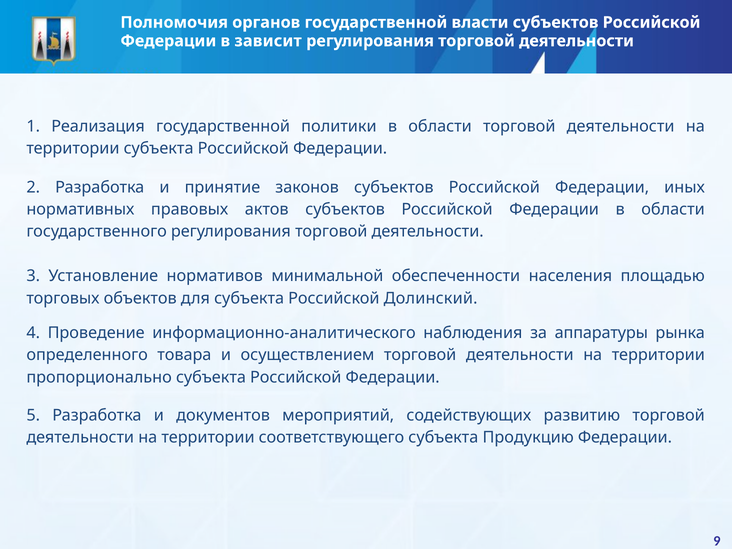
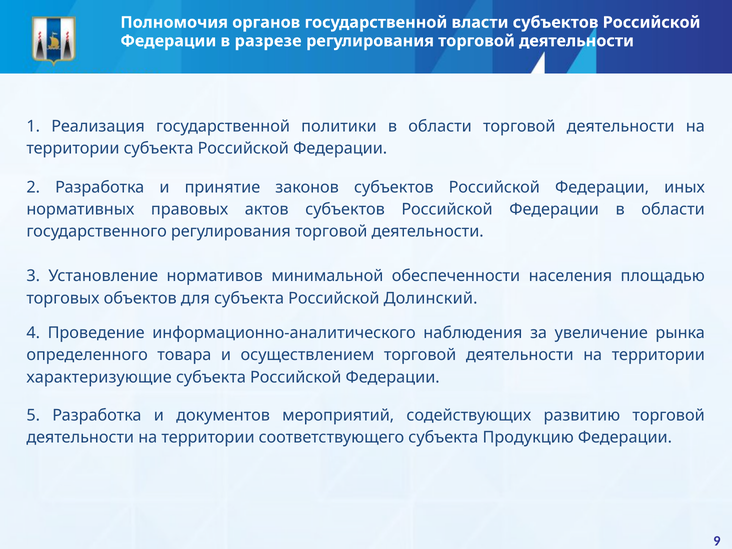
зависит: зависит -> разрезе (268, 41)
аппаратуры: аппаратуры -> увеличение (601, 333)
пропорционально: пропорционально -> характеризующие (99, 377)
